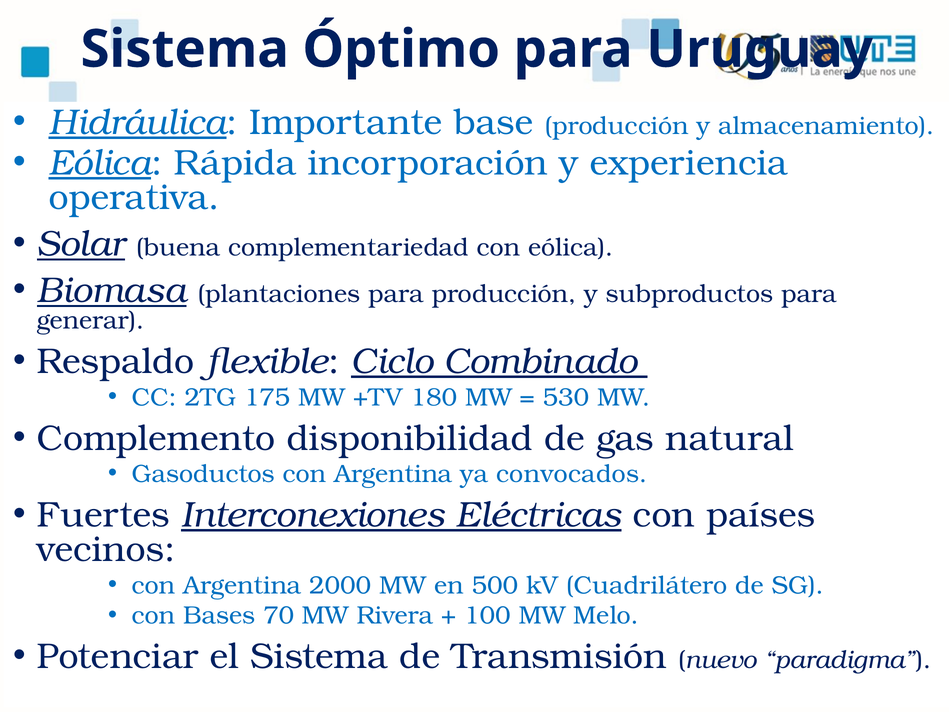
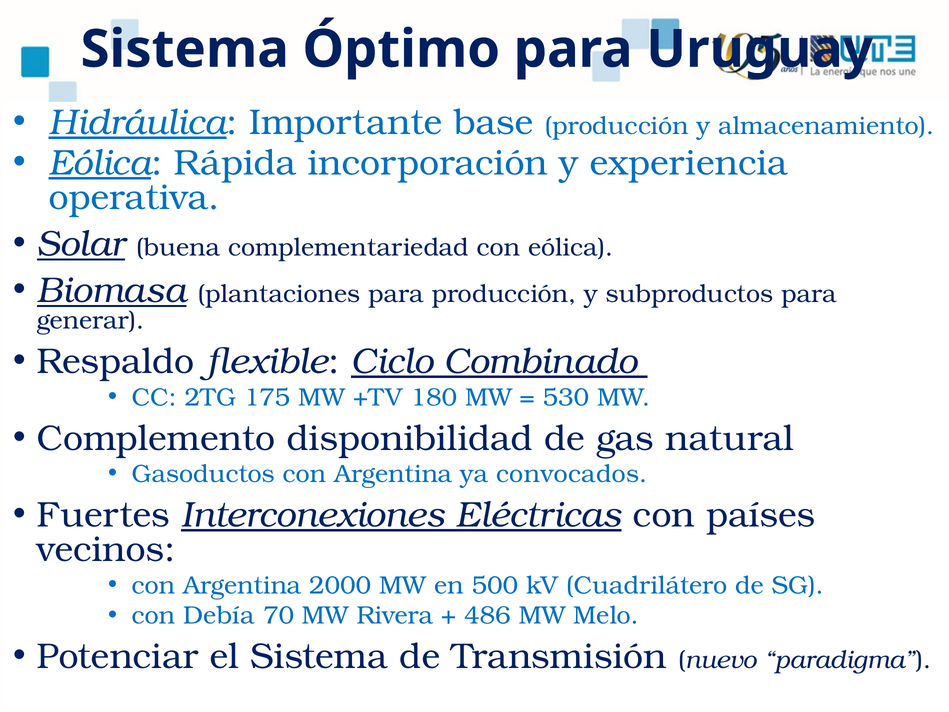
Bases: Bases -> Debía (219, 616)
100: 100 -> 486 (487, 616)
